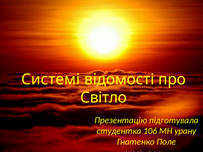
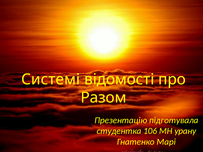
Світло: Світло -> Разом (103, 98)
Поле: Поле -> Марі (166, 142)
